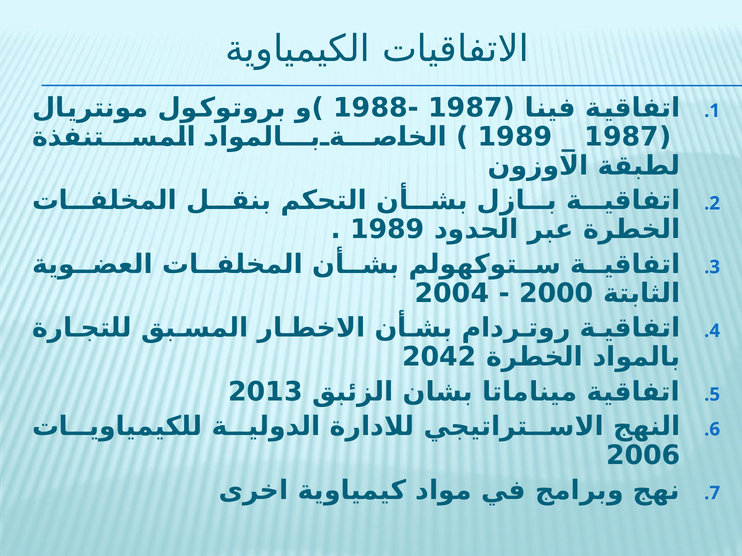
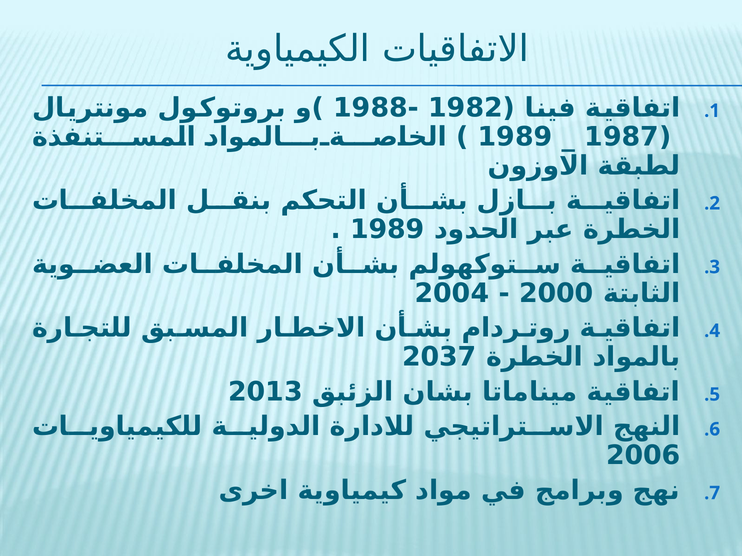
1987: 1987 -> 1982 (466, 108)
2042: 2042 -> 2037 (439, 357)
